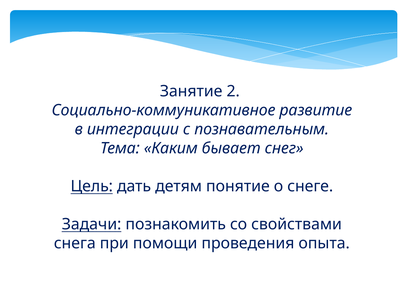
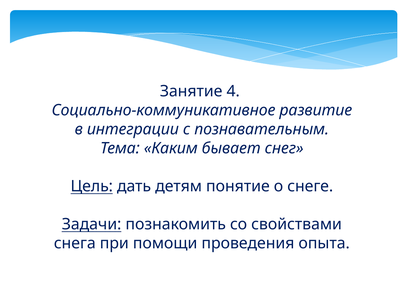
2: 2 -> 4 (233, 91)
